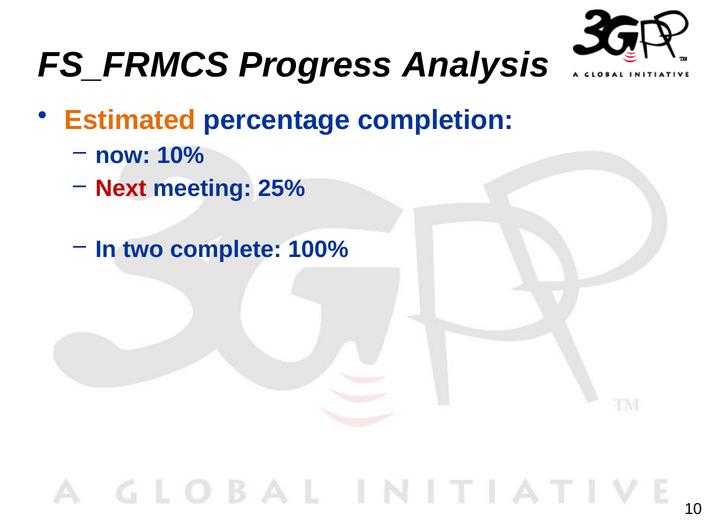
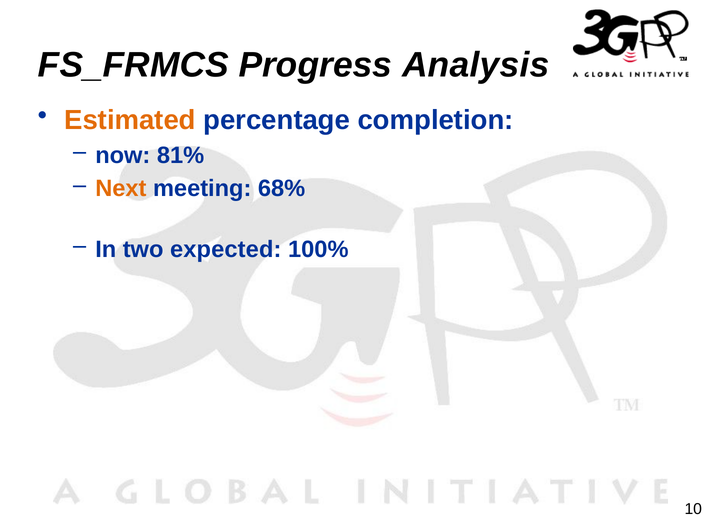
10%: 10% -> 81% (181, 155)
Next colour: red -> orange (121, 189)
25%: 25% -> 68% (282, 189)
complete: complete -> expected (226, 249)
